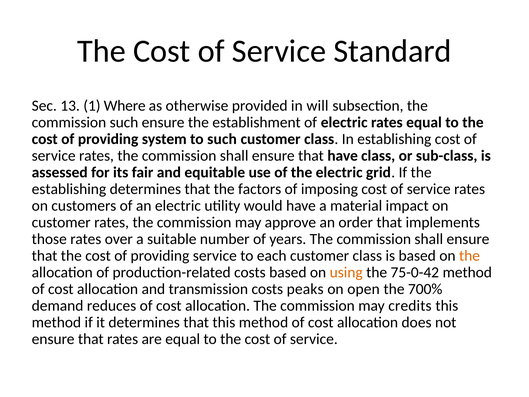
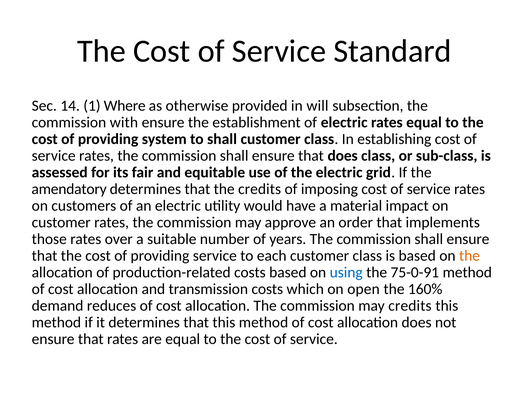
13: 13 -> 14 (70, 106)
commission such: such -> with (124, 122)
to such: such -> shall (222, 139)
that have: have -> does (343, 156)
establishing: establishing -> amendatory (69, 189)
the factors: factors -> credits (260, 189)
using colour: orange -> blue (346, 272)
75-0-42: 75-0-42 -> 75-0-91 (415, 272)
peaks: peaks -> which (305, 289)
700%: 700% -> 160% (425, 289)
